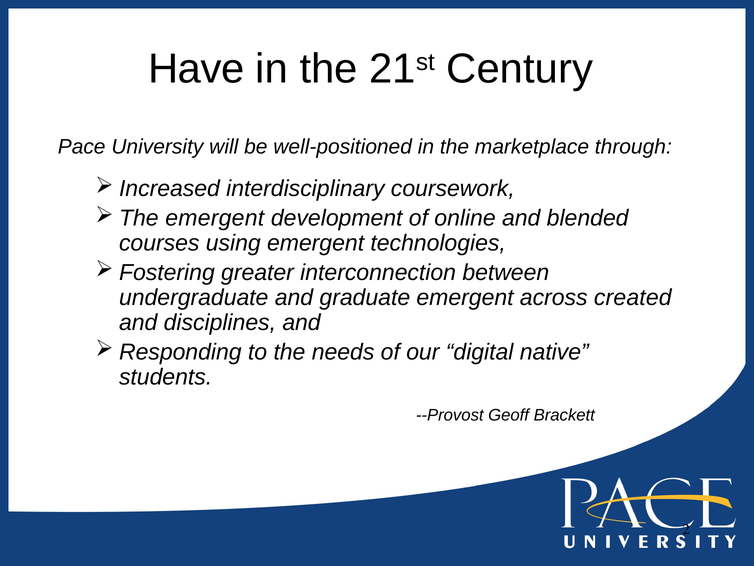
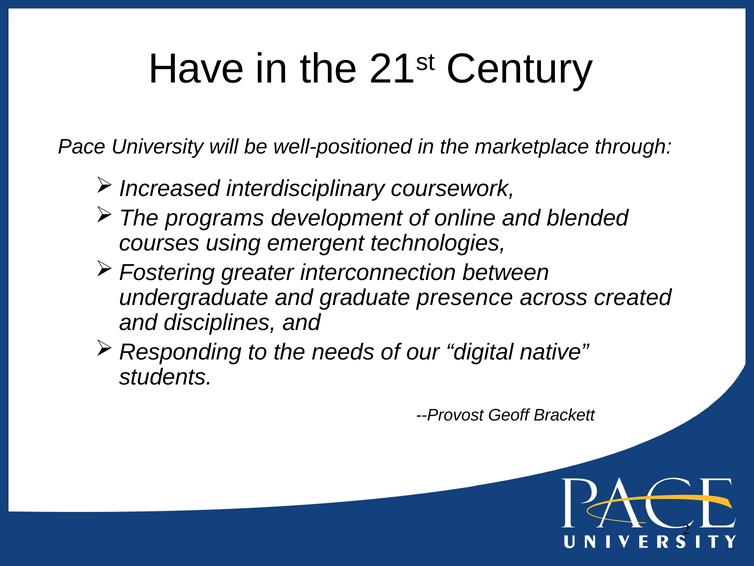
emergent: emergent -> programs (215, 218)
graduate emergent: emergent -> presence (465, 297)
